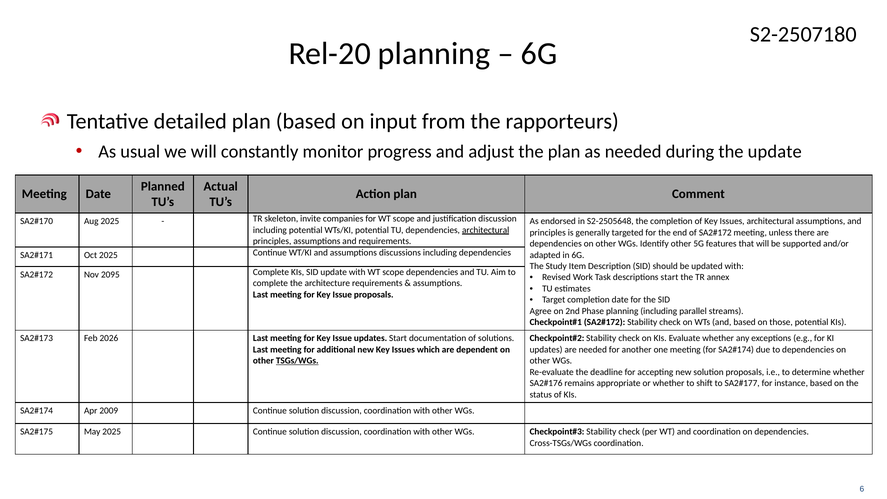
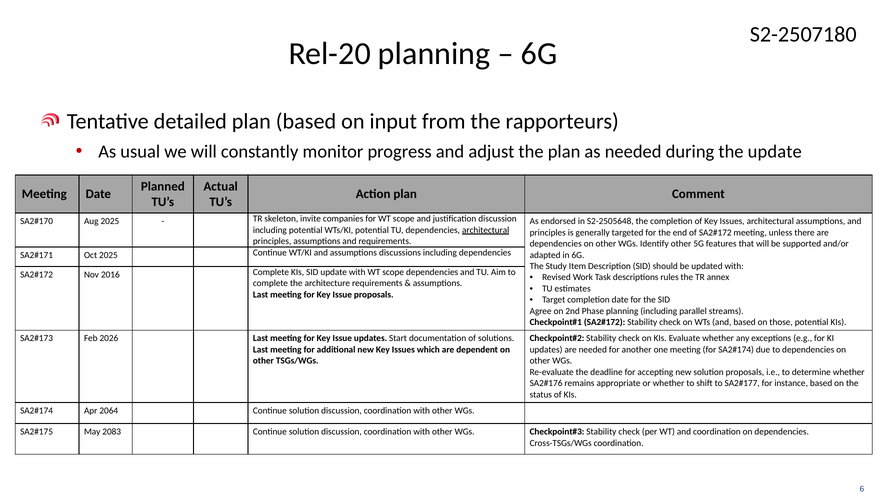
2095: 2095 -> 2016 (110, 275)
descriptions start: start -> rules (670, 277)
TSGs/WGs underline: present -> none (297, 361)
2009: 2009 -> 2064 (109, 411)
May 2025: 2025 -> 2083 (112, 432)
